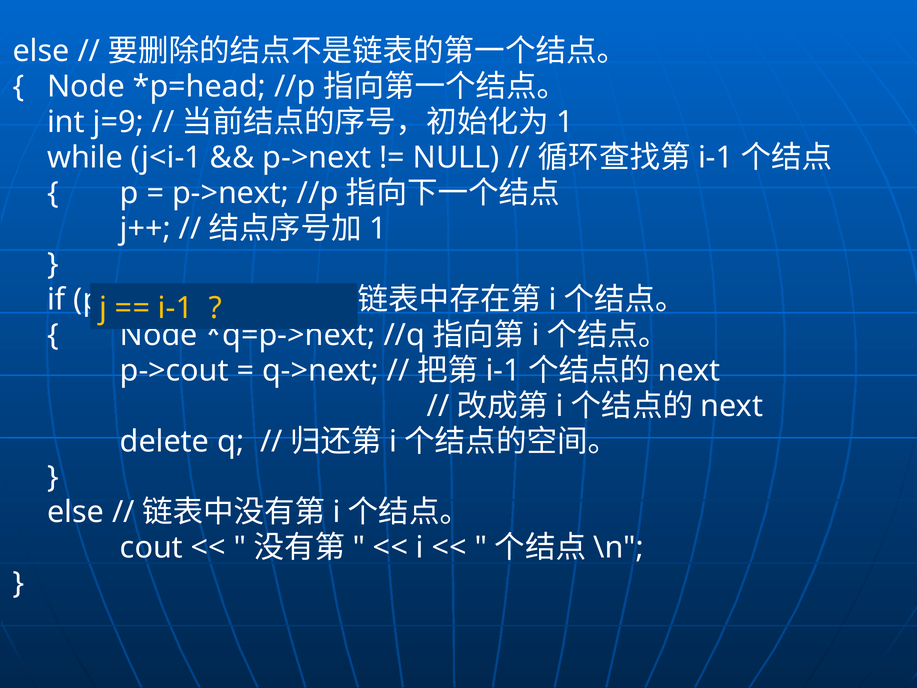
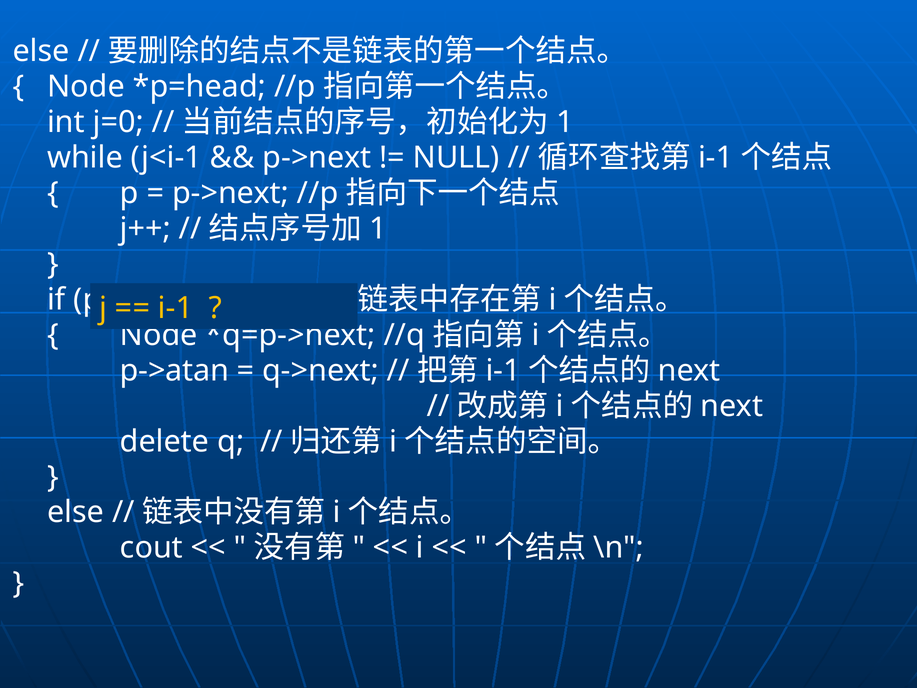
j=9: j=9 -> j=0 (118, 122)
p->cout: p->cout -> p->atan (174, 370)
